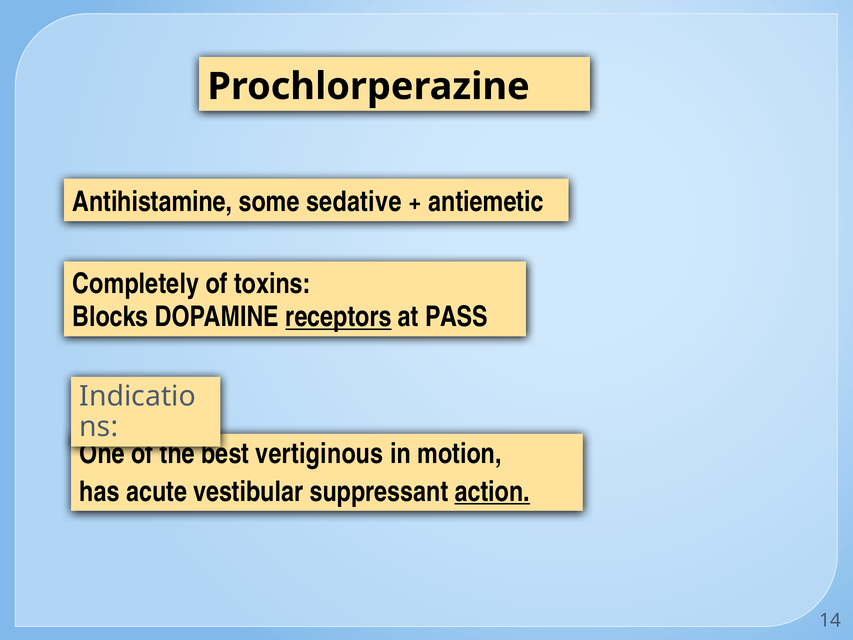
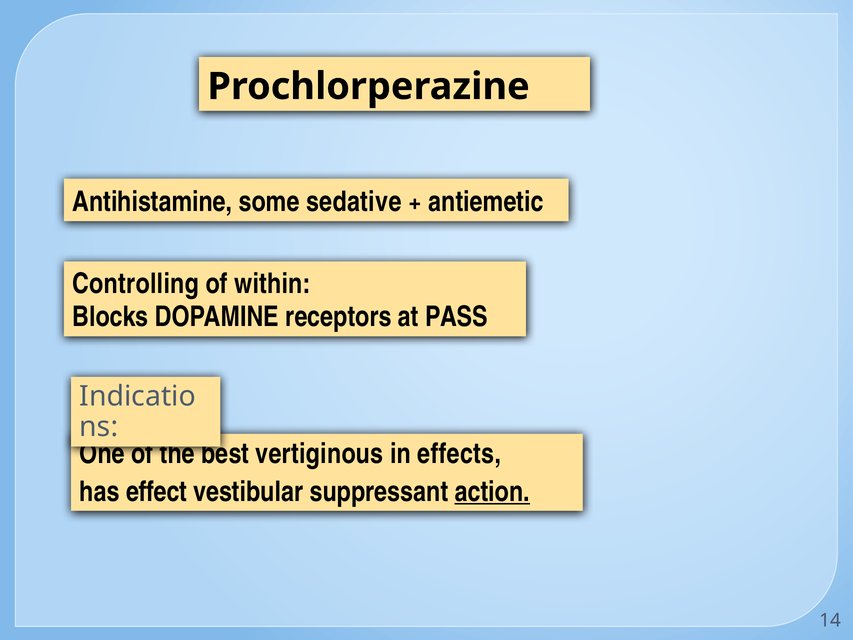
Completely: Completely -> Controlling (136, 284)
toxins: toxins -> within (272, 284)
receptors underline: present -> none (339, 317)
motion: motion -> effects (459, 454)
acute: acute -> effect (157, 491)
